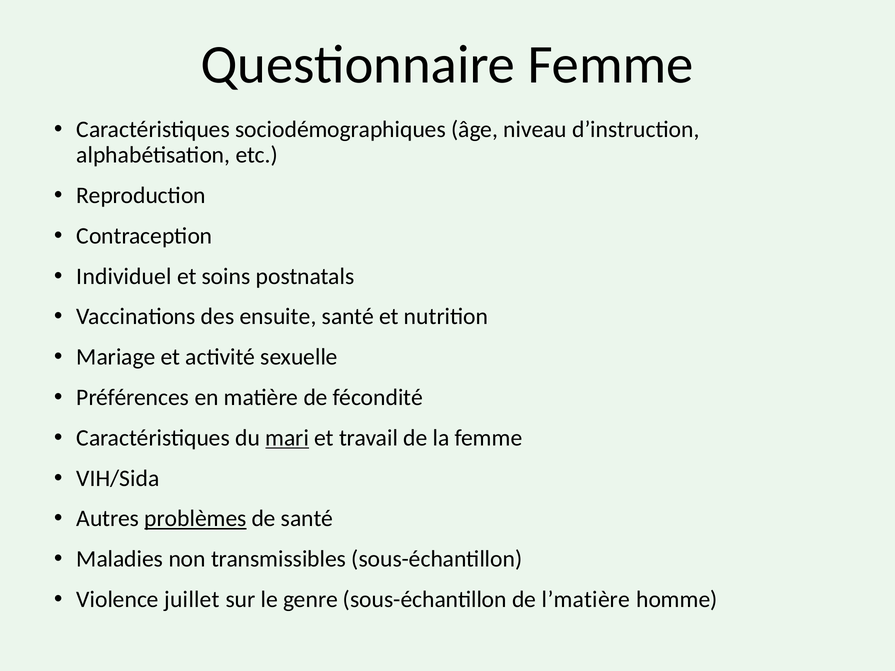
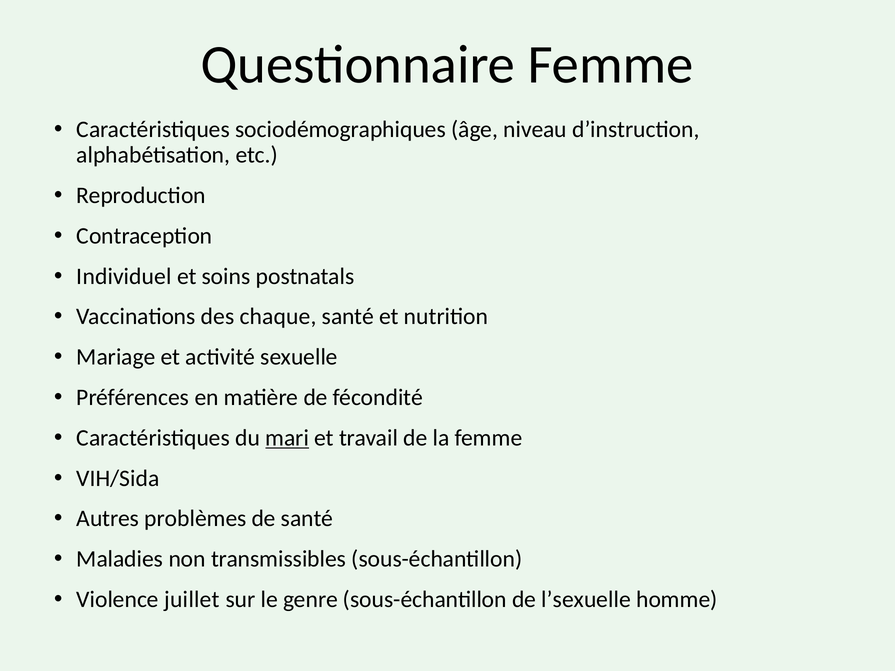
ensuite: ensuite -> chaque (278, 317)
problèmes underline: present -> none (195, 519)
l’matière: l’matière -> l’sexuelle (586, 600)
